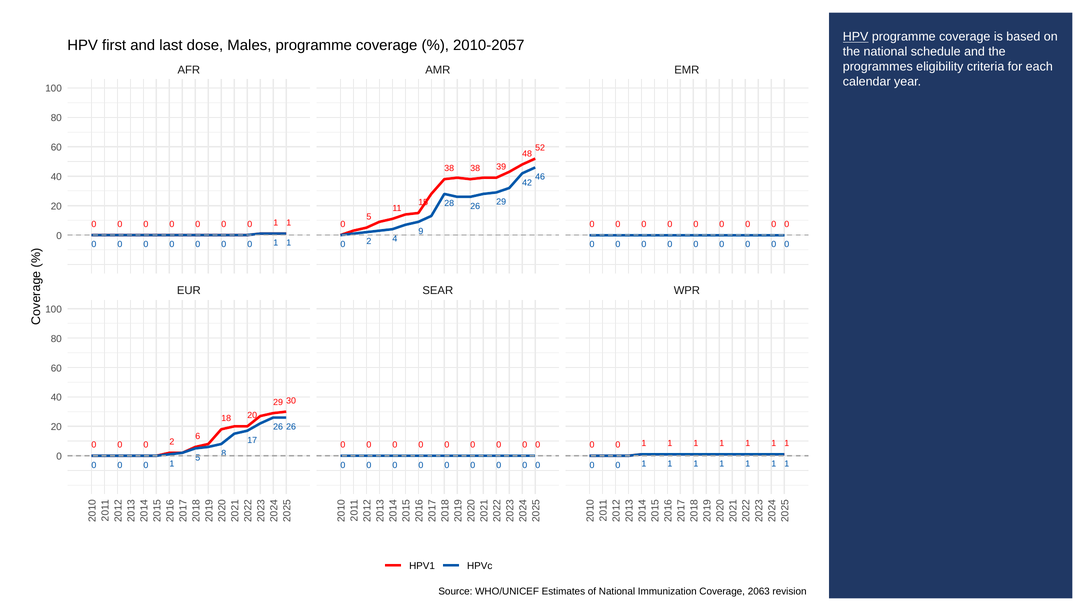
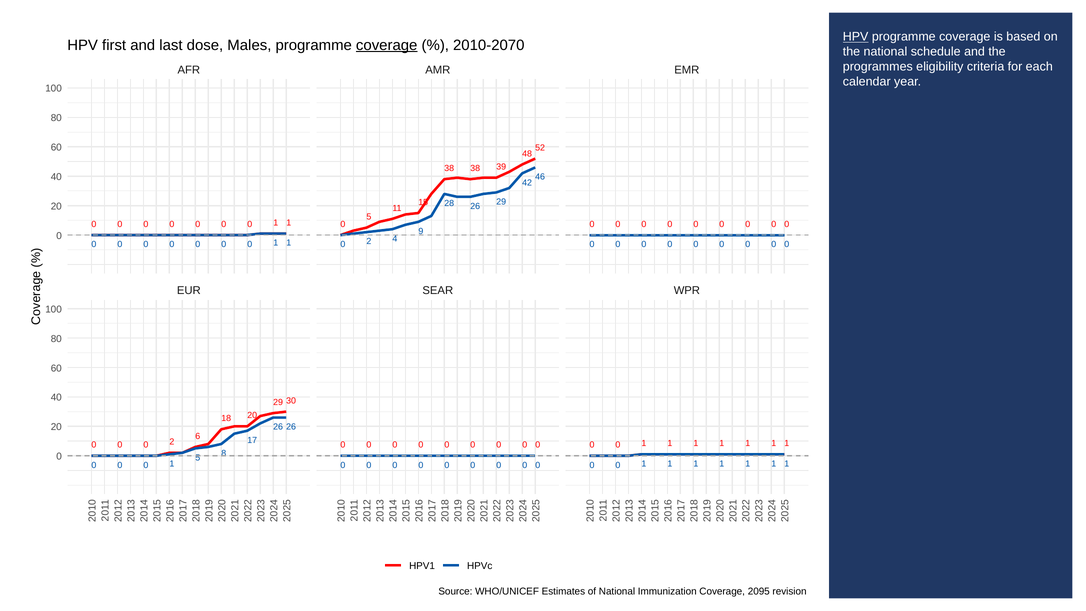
coverage underline: none -> present (387, 45)
2010-2057: 2010-2057 -> 2010-2070 (489, 45)
2063: 2063 -> 2095 (759, 592)
